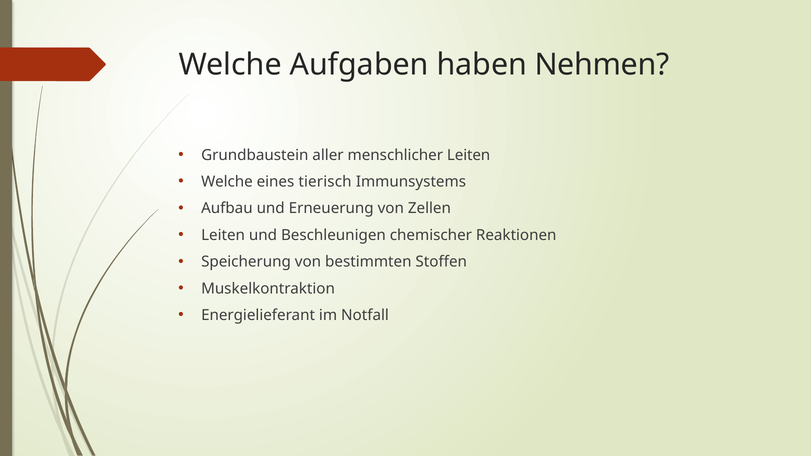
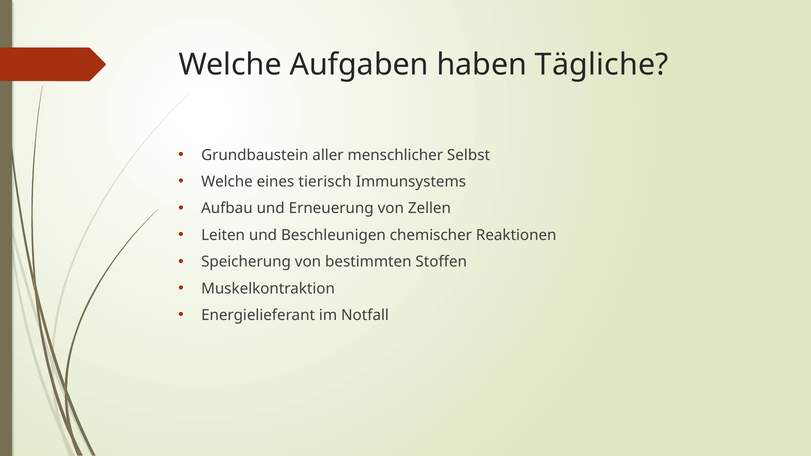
Nehmen: Nehmen -> Tägliche (602, 65)
menschlicher Leiten: Leiten -> Selbst (469, 155)
